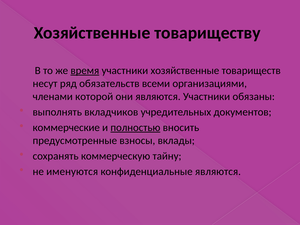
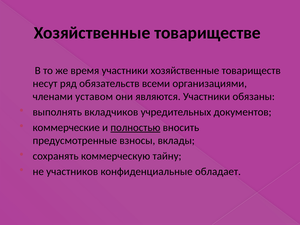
товариществу: товариществу -> товариществе (208, 33)
время underline: present -> none (85, 71)
которой: которой -> уставом (94, 96)
именуются: именуются -> участников (72, 171)
конфиденциальные являются: являются -> обладает (218, 171)
